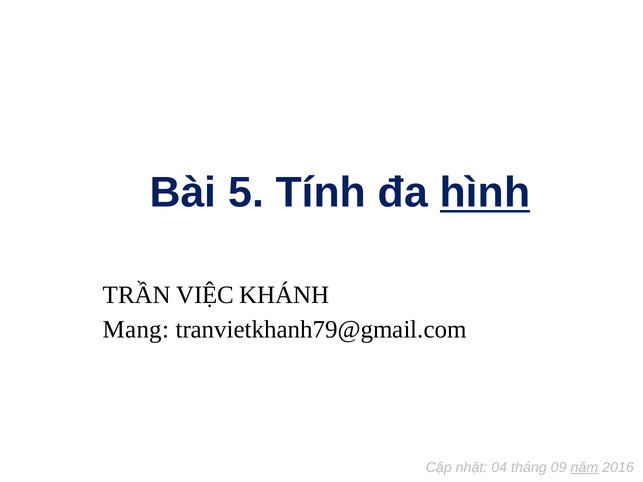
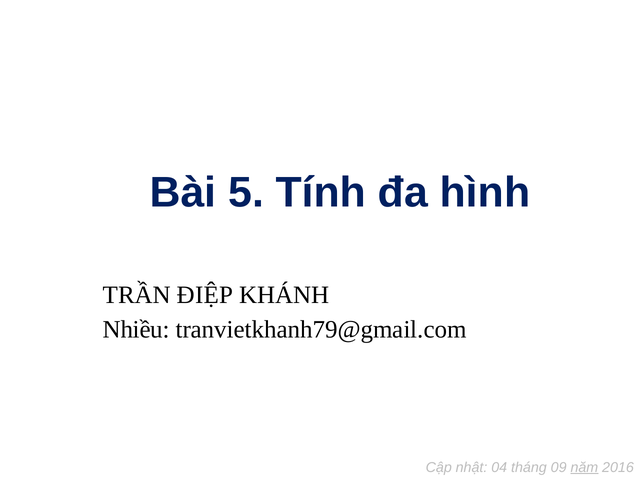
hình underline: present -> none (485, 193)
VIỆC: VIỆC -> ĐIỆP (205, 295)
Mang: Mang -> Nhiều (136, 330)
